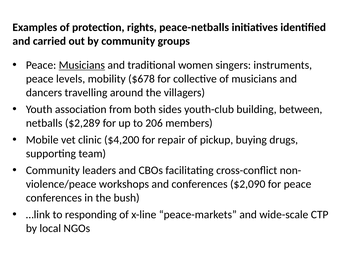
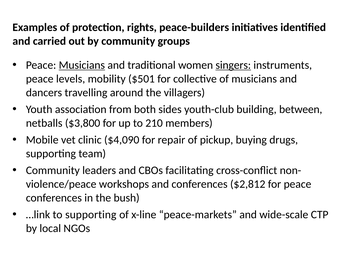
peace-netballs: peace-netballs -> peace-builders (194, 27)
singers underline: none -> present (233, 65)
$678: $678 -> $501 (142, 79)
$2,289: $2,289 -> $3,800 (83, 123)
206: 206 -> 210 (154, 123)
$4,200: $4,200 -> $4,090 (122, 140)
$2,090: $2,090 -> $2,812 (248, 184)
to responding: responding -> supporting (91, 215)
